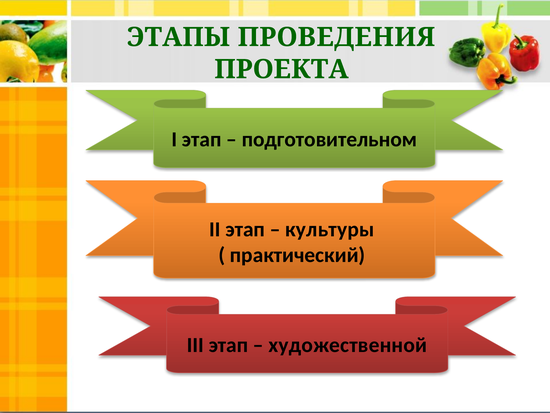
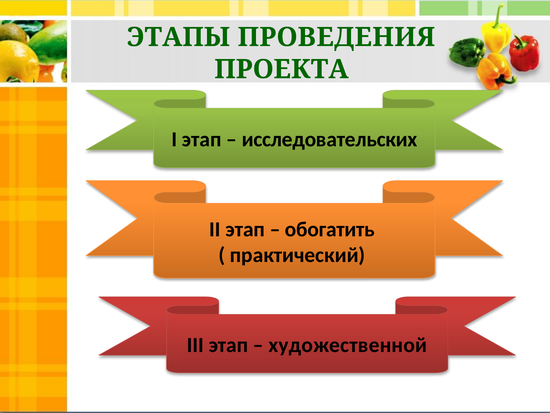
подготовительном: подготовительном -> исследовательских (330, 139)
культуры: культуры -> обогатить (330, 229)
